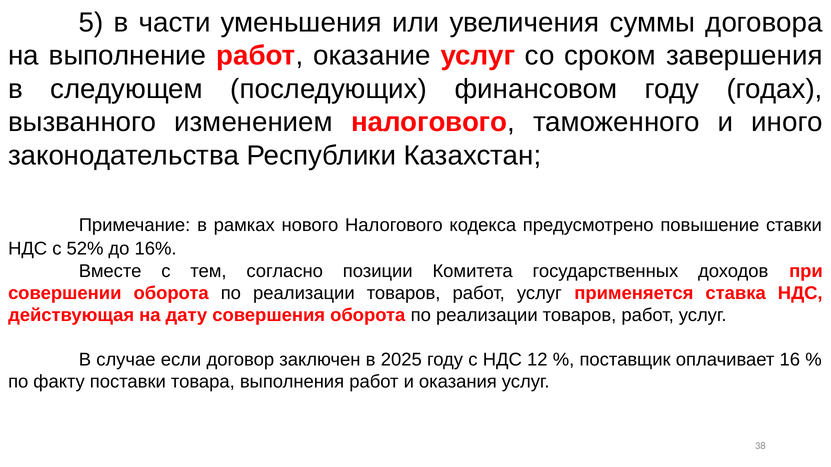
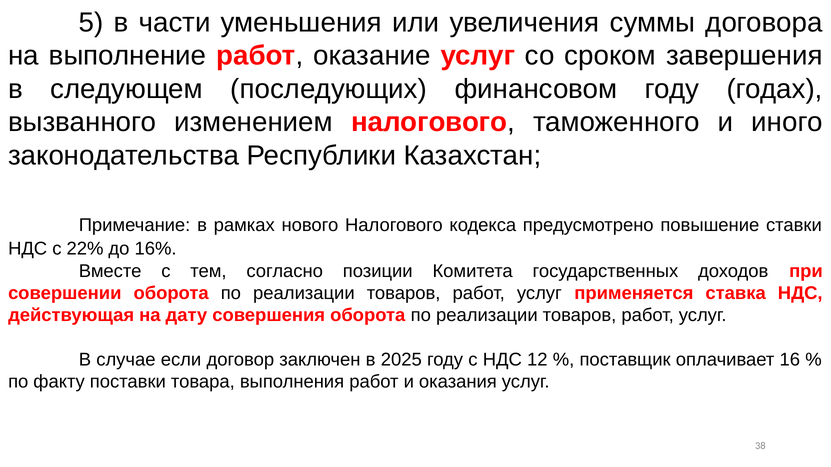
52%: 52% -> 22% (85, 249)
